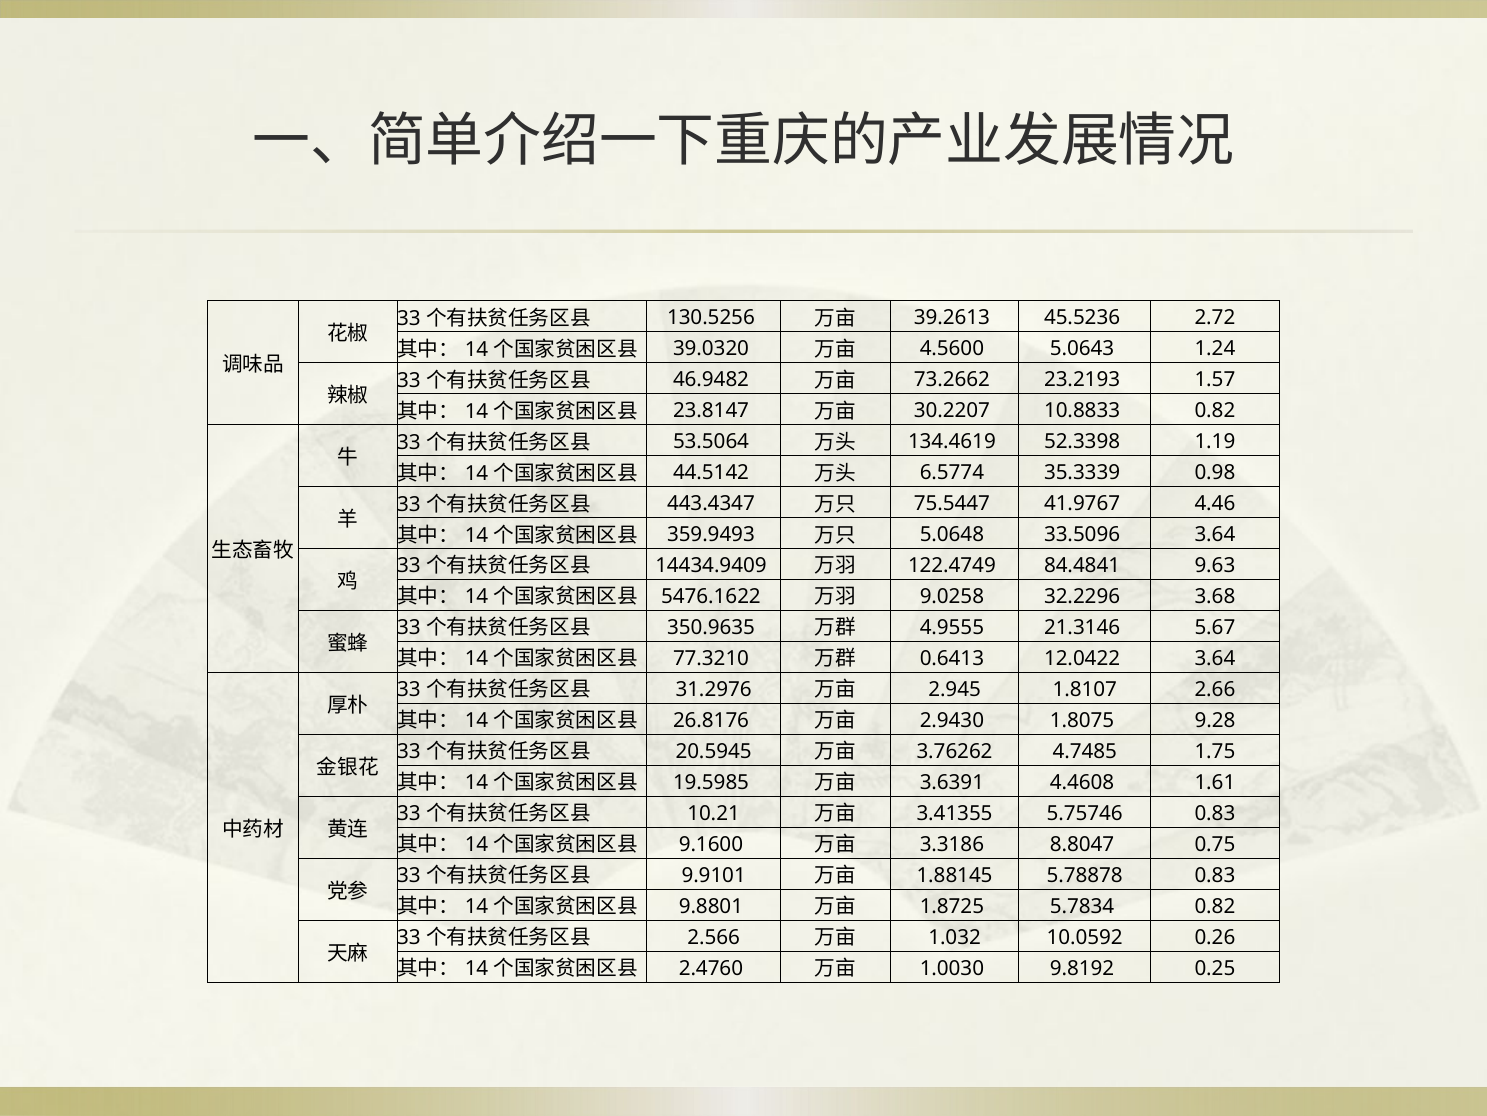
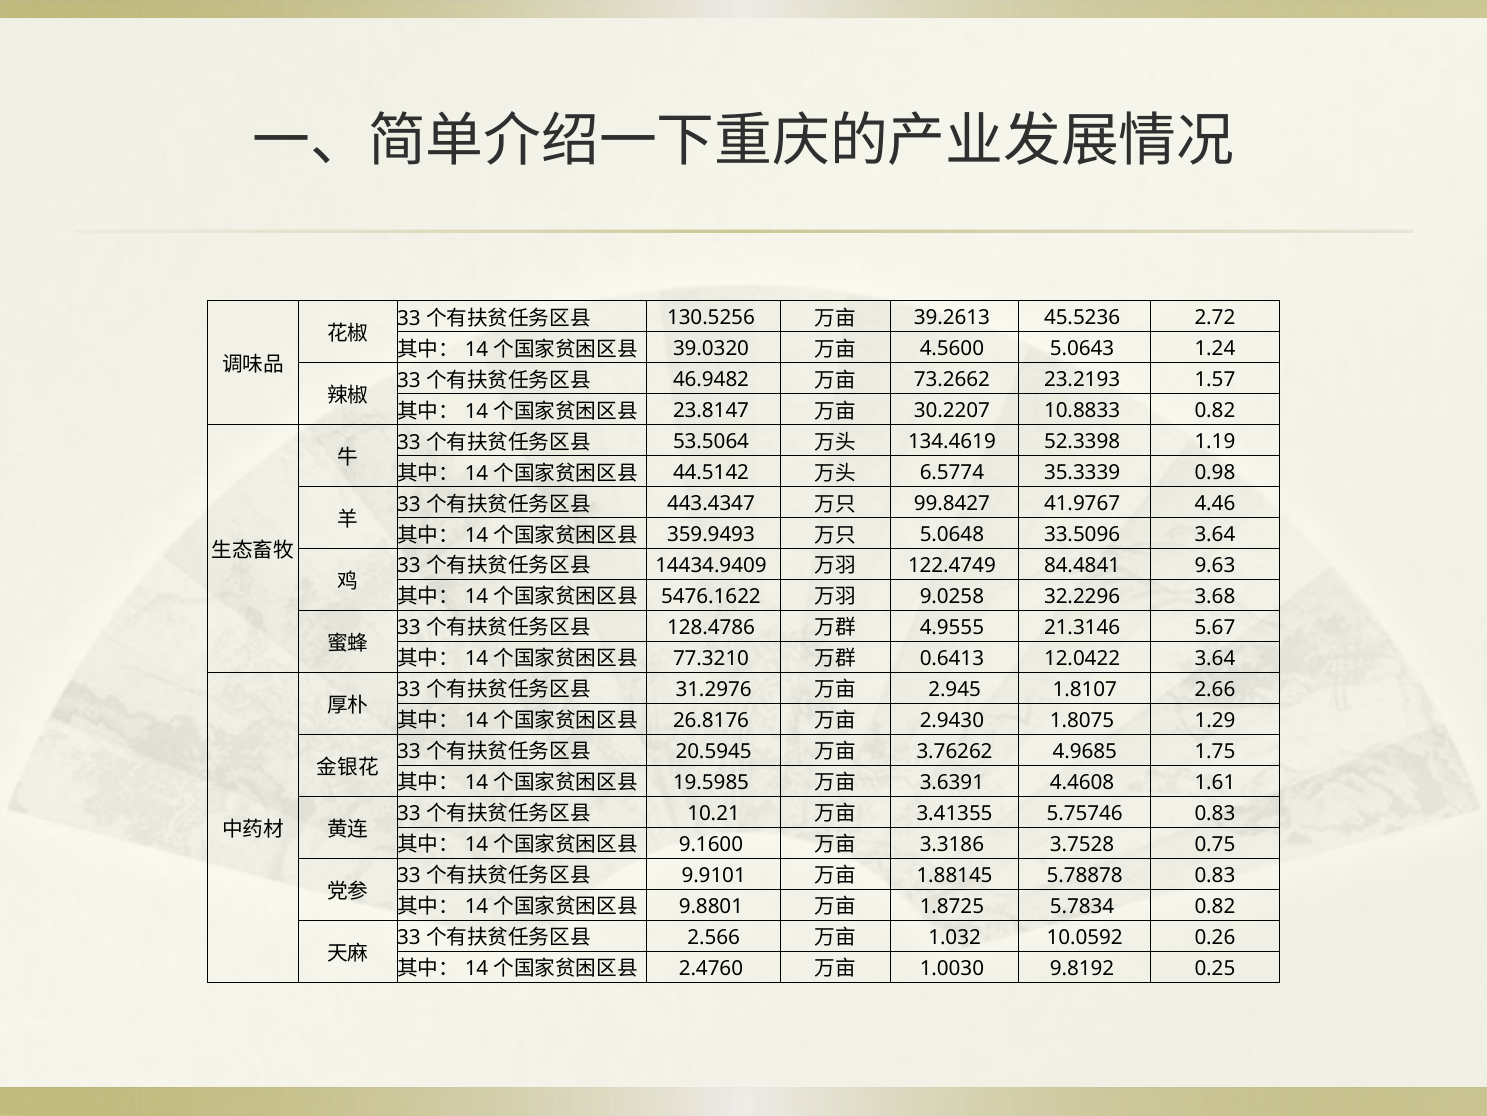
75.5447: 75.5447 -> 99.8427 (952, 503)
350.9635: 350.9635 -> 128.4786 (711, 627)
9.28: 9.28 -> 1.29 (1215, 720)
4.7485: 4.7485 -> 4.9685 (1085, 751)
8.8047: 8.8047 -> 3.7528 (1082, 844)
